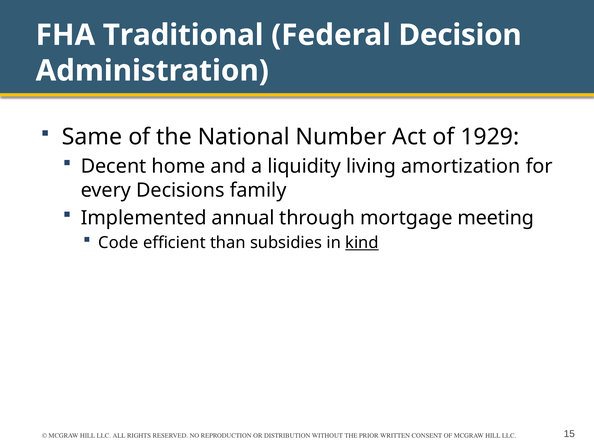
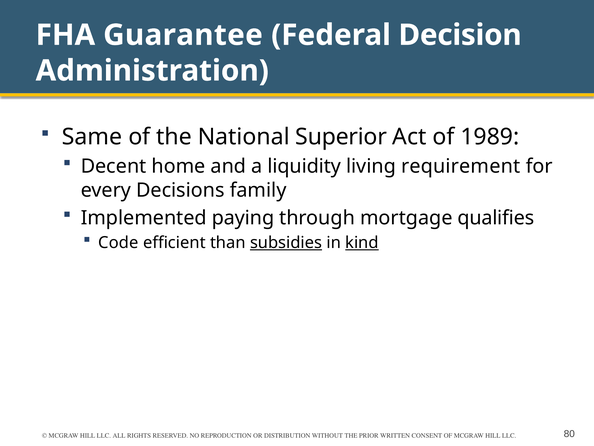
Traditional: Traditional -> Guarantee (183, 35)
Number: Number -> Superior (341, 137)
1929: 1929 -> 1989 (490, 137)
amortization: amortization -> requirement (461, 166)
annual: annual -> paying (243, 218)
meeting: meeting -> qualifies (496, 218)
subsidies underline: none -> present (286, 243)
15: 15 -> 80 (569, 433)
